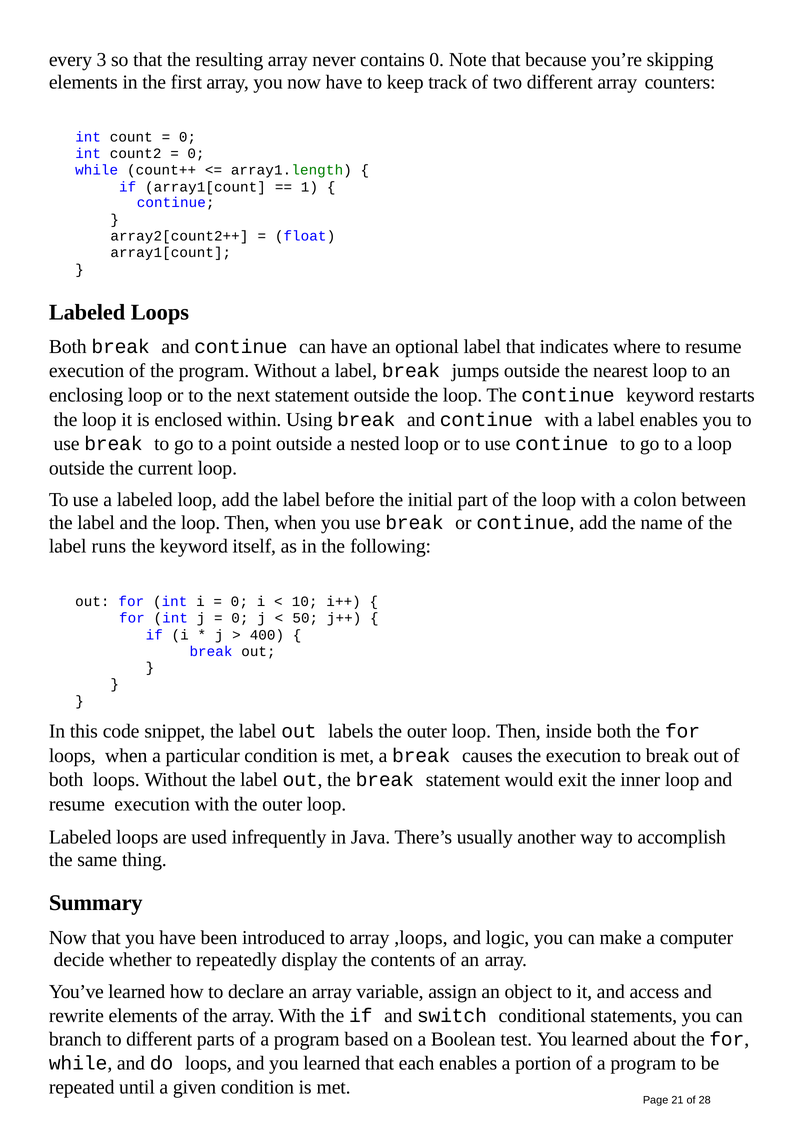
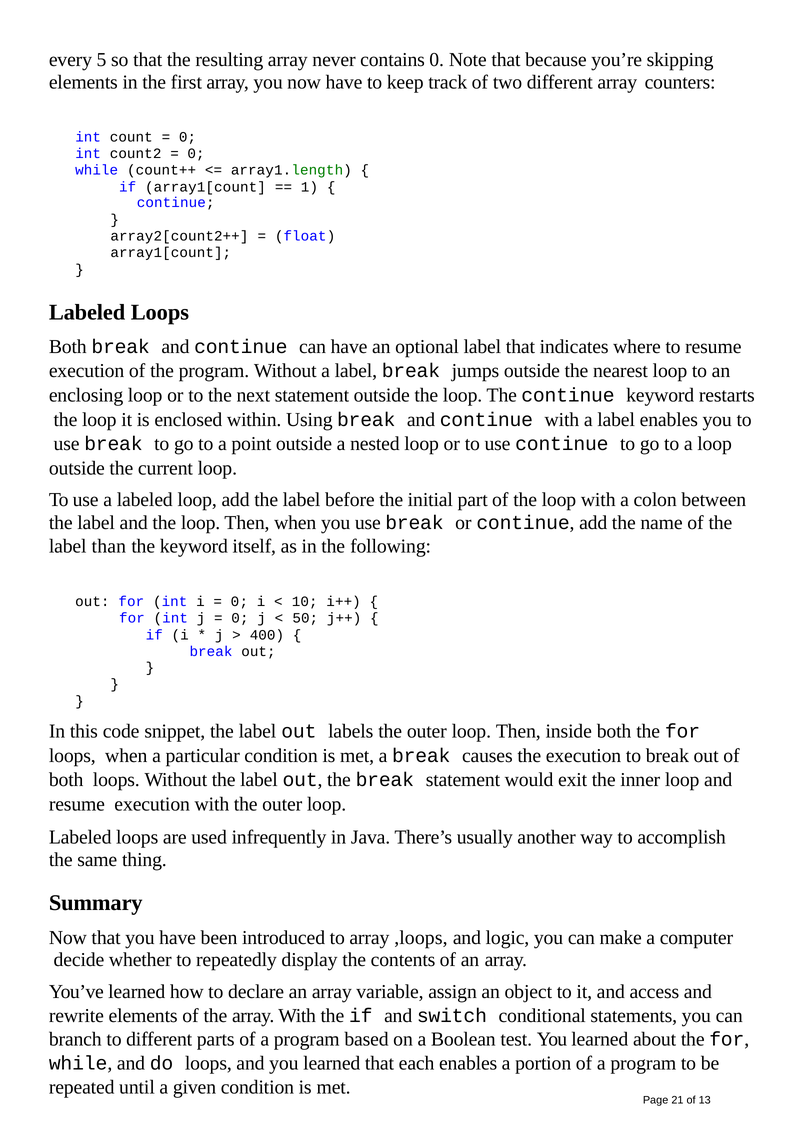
3: 3 -> 5 (102, 60)
runs: runs -> than (109, 547)
28: 28 -> 13 (705, 1101)
